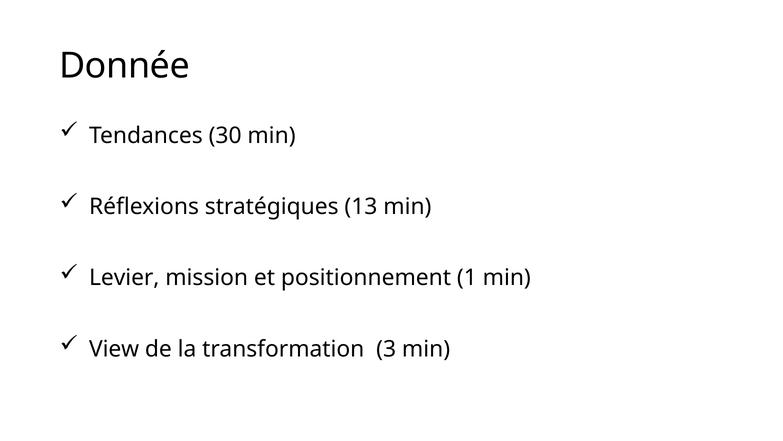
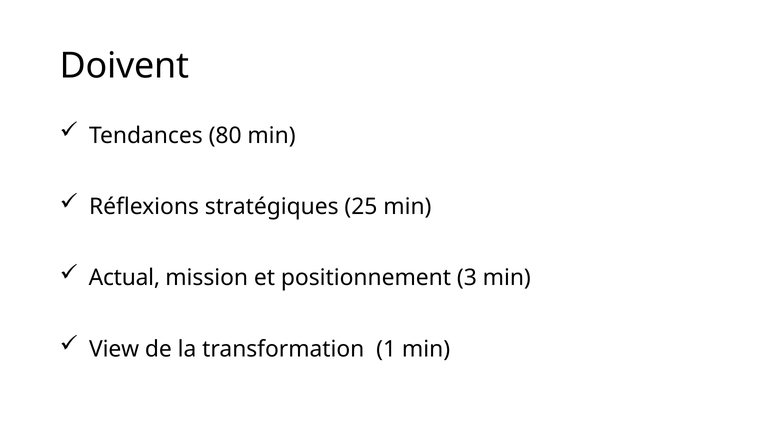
Donnée: Donnée -> Doivent (125, 66)
30: 30 -> 80 (225, 135)
13: 13 -> 25 (361, 206)
Levier: Levier -> Actual (124, 277)
1: 1 -> 3 (467, 277)
3: 3 -> 1 (386, 349)
